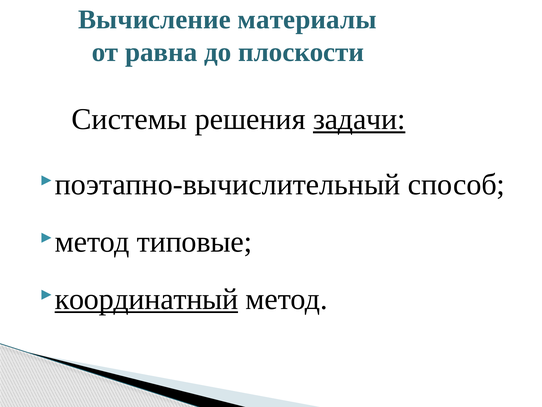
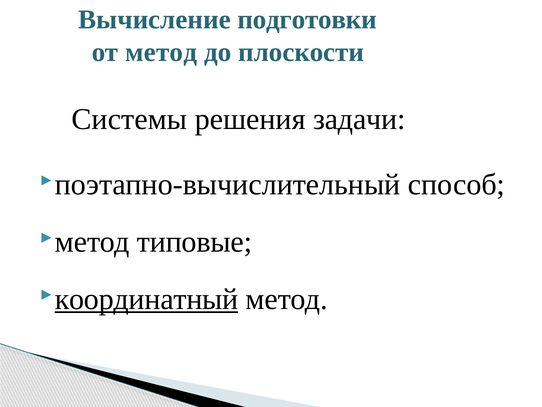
материалы: материалы -> подготовки (307, 20)
от равна: равна -> метод (161, 52)
задачи underline: present -> none (359, 119)
